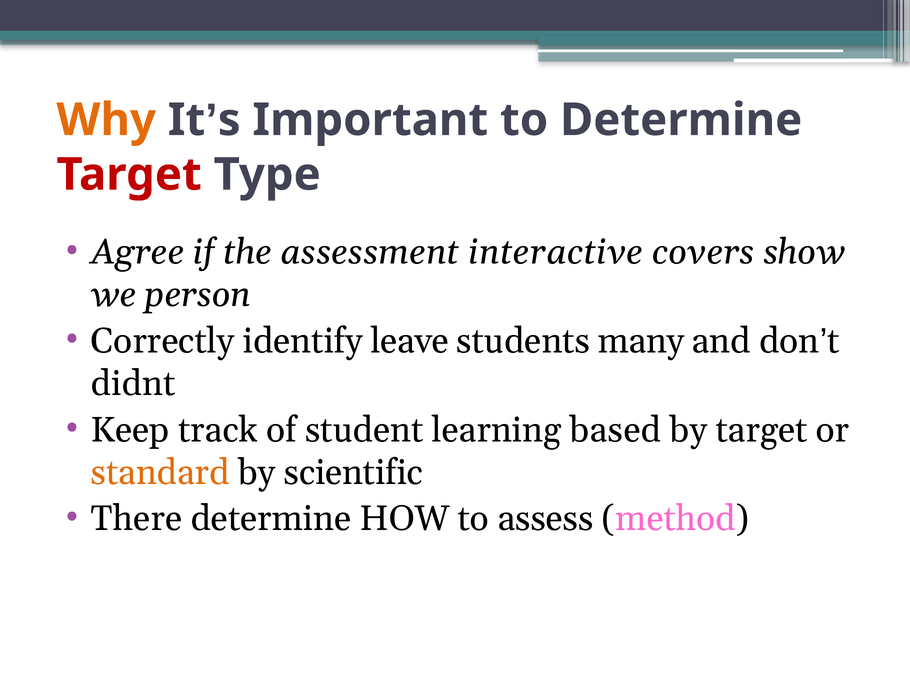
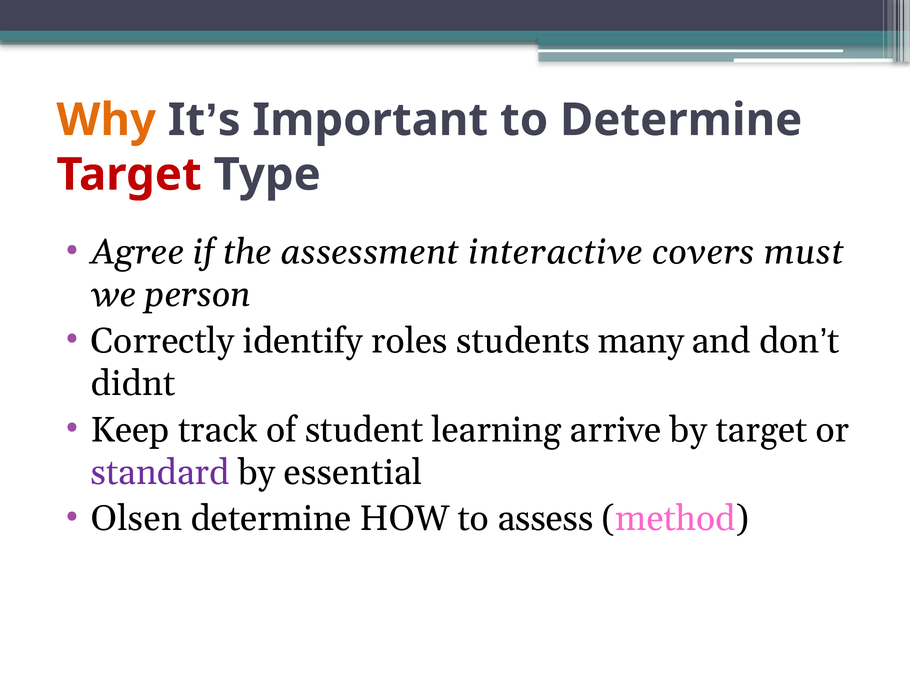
show: show -> must (804, 252)
leave: leave -> roles (410, 341)
based: based -> arrive (616, 430)
standard colour: orange -> purple (160, 472)
scientific: scientific -> essential (353, 472)
There: There -> Olsen (136, 518)
